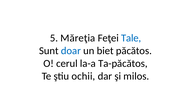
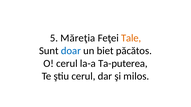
Tale colour: blue -> orange (131, 38)
Ta-păcătos: Ta-păcătos -> Ta-puterea (123, 64)
ştiu ochii: ochii -> cerul (83, 76)
